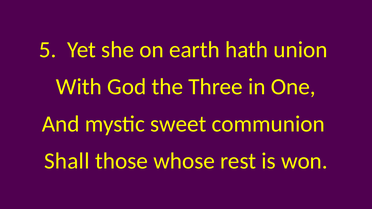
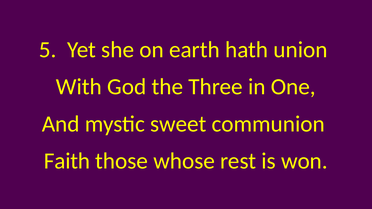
Shall: Shall -> Faith (67, 161)
